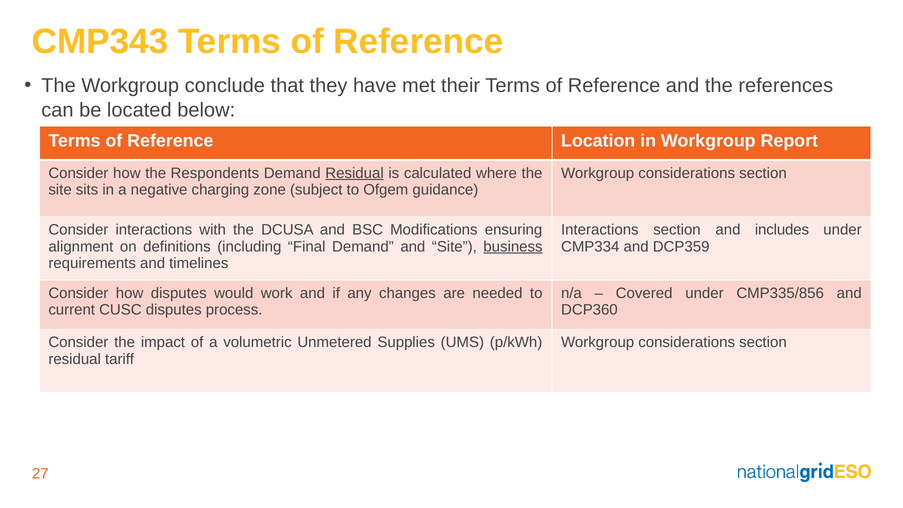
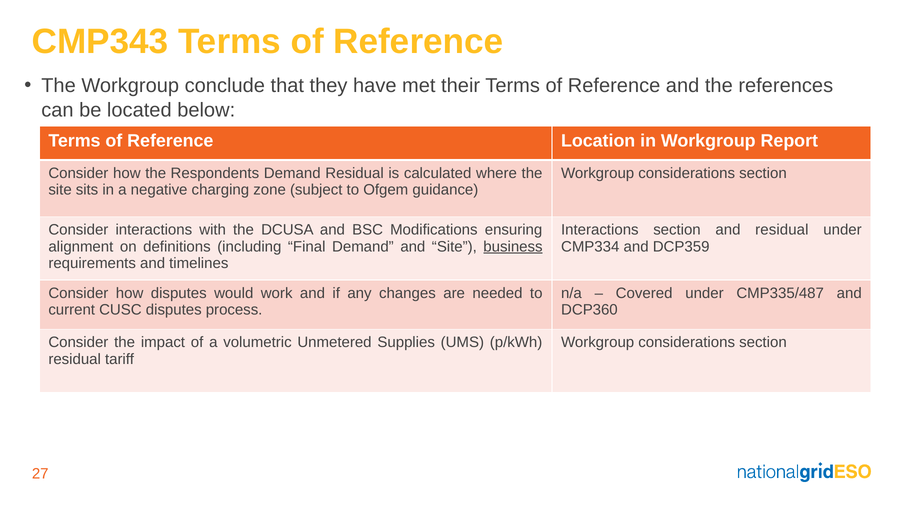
Residual underline: present -> none (355, 173)
and includes: includes -> residual (782, 230)
CMP335/856: CMP335/856 -> CMP335/487 (780, 293)
